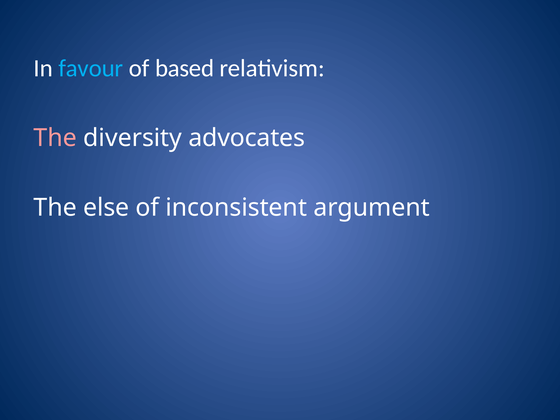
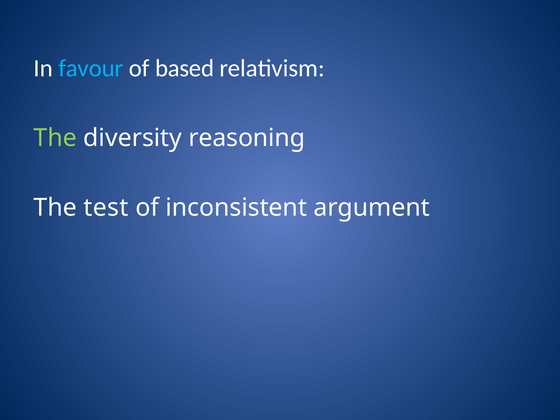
The colour: pink -> light green (55, 138)
advocates: advocates -> reasoning (247, 138)
else: else -> test (106, 208)
